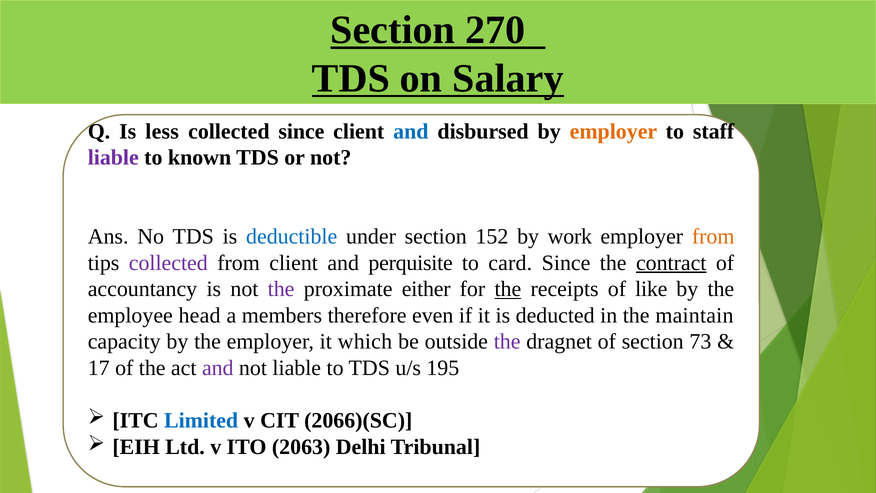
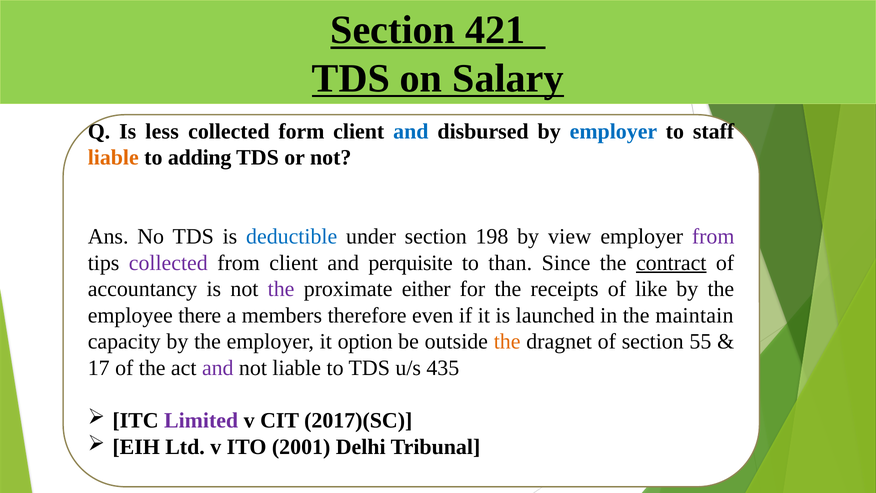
270: 270 -> 421 (495, 30)
collected since: since -> form (301, 131)
employer colour: orange -> blue (613, 131)
liable colour: purple -> orange (113, 158)
known: known -> adding (200, 158)
152: 152 -> 198 (492, 236)
work: work -> view (570, 236)
from colour: orange -> purple (713, 236)
card: card -> than (510, 263)
the underline: present -> none (508, 289)
head: head -> there (200, 315)
deducted: deducted -> launched (555, 315)
which: which -> option (365, 341)
the colour: purple -> orange (507, 341)
73: 73 -> 55 (700, 341)
195: 195 -> 435 (443, 368)
Limited colour: blue -> purple (201, 420)
2066)(SC: 2066)(SC -> 2017)(SC (358, 420)
2063: 2063 -> 2001 (301, 447)
